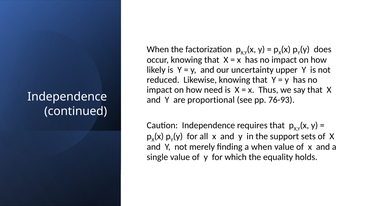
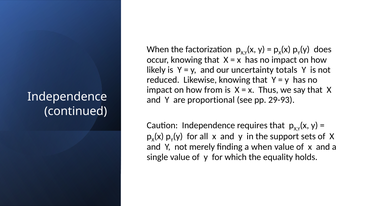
upper: upper -> totals (287, 70)
need: need -> from (213, 90)
76-93: 76-93 -> 29-93 (281, 100)
